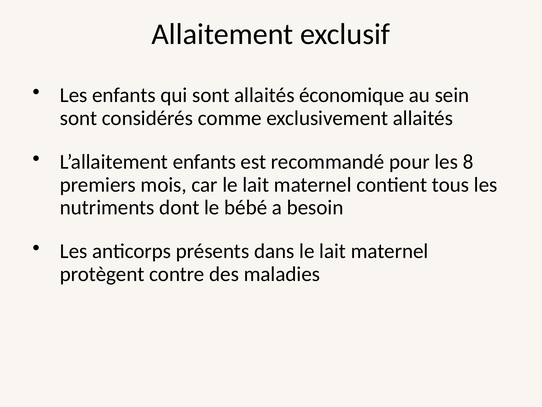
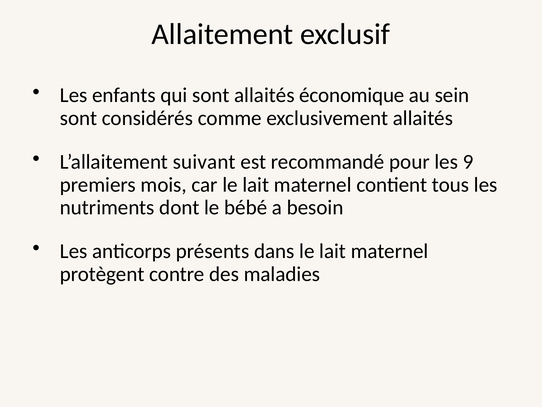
L’allaitement enfants: enfants -> suivant (204, 162)
8: 8 -> 9 (468, 162)
